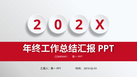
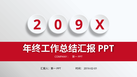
2: 2 -> 9 (79, 25)
